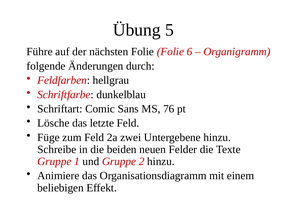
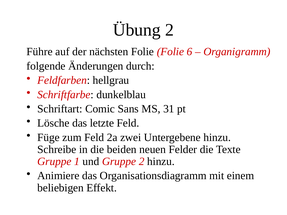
Übung 5: 5 -> 2 (169, 30)
76: 76 -> 31 (169, 109)
